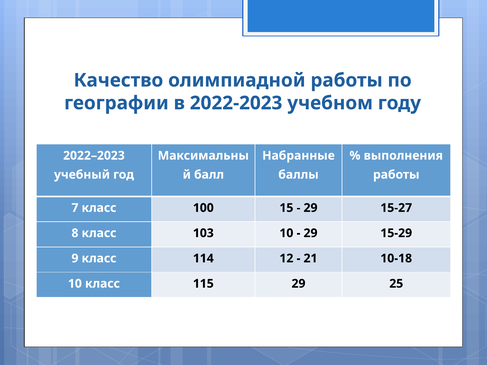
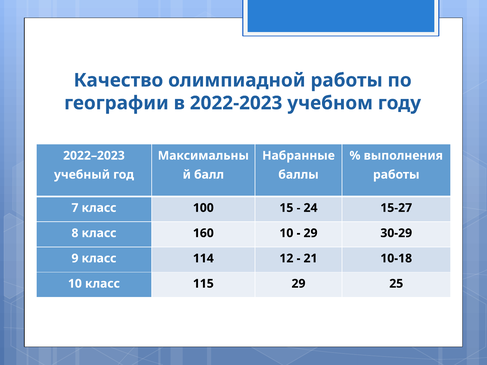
29: 29 -> 24 (311, 208)
103: 103 -> 160 (203, 233)
15-29: 15-29 -> 30-29 (396, 233)
